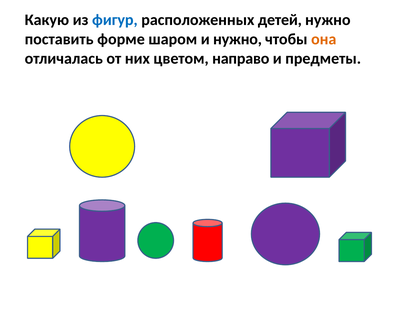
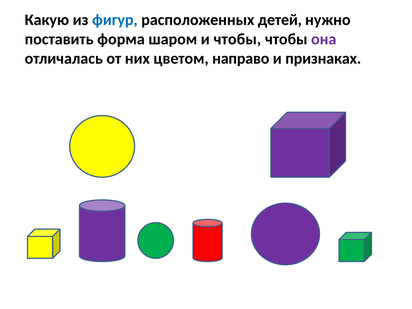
форме: форме -> форма (121, 39)
и нужно: нужно -> чтобы (237, 39)
она colour: orange -> purple (324, 39)
предметы: предметы -> признаках (323, 58)
